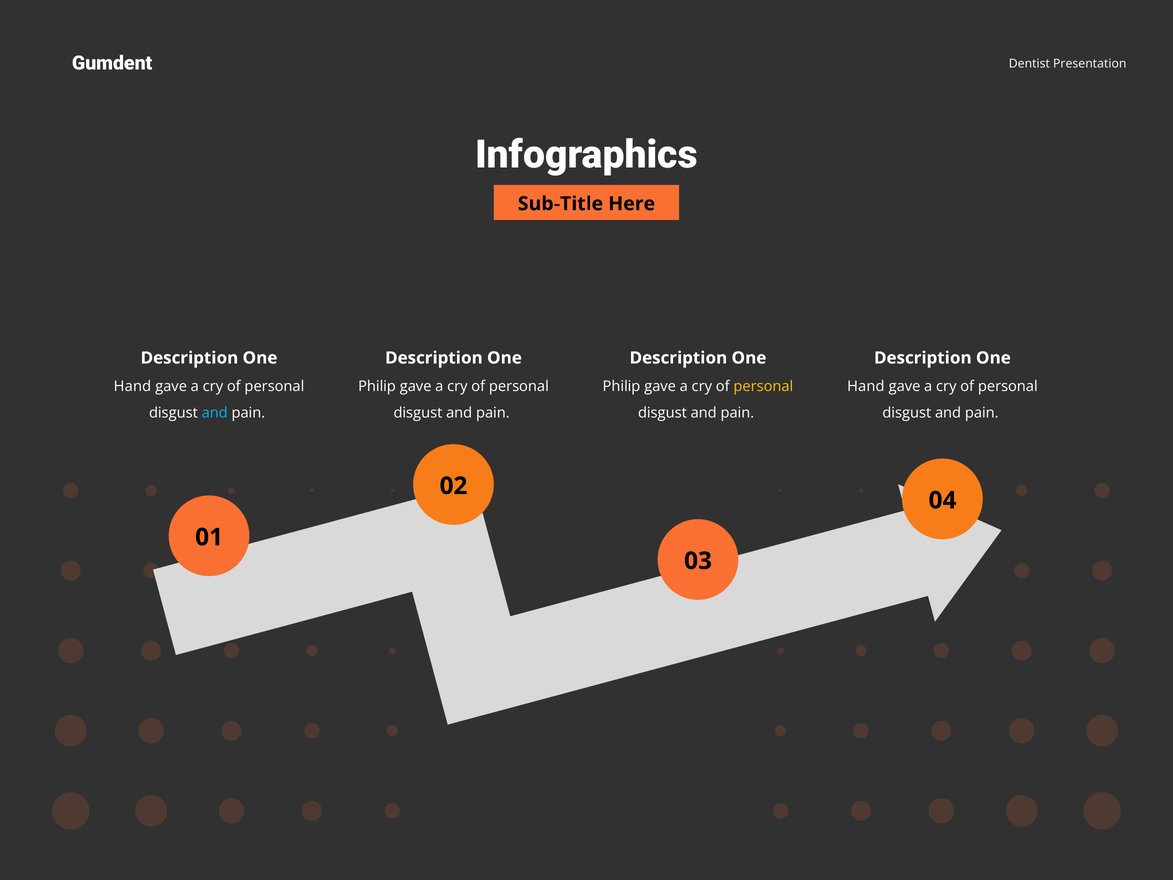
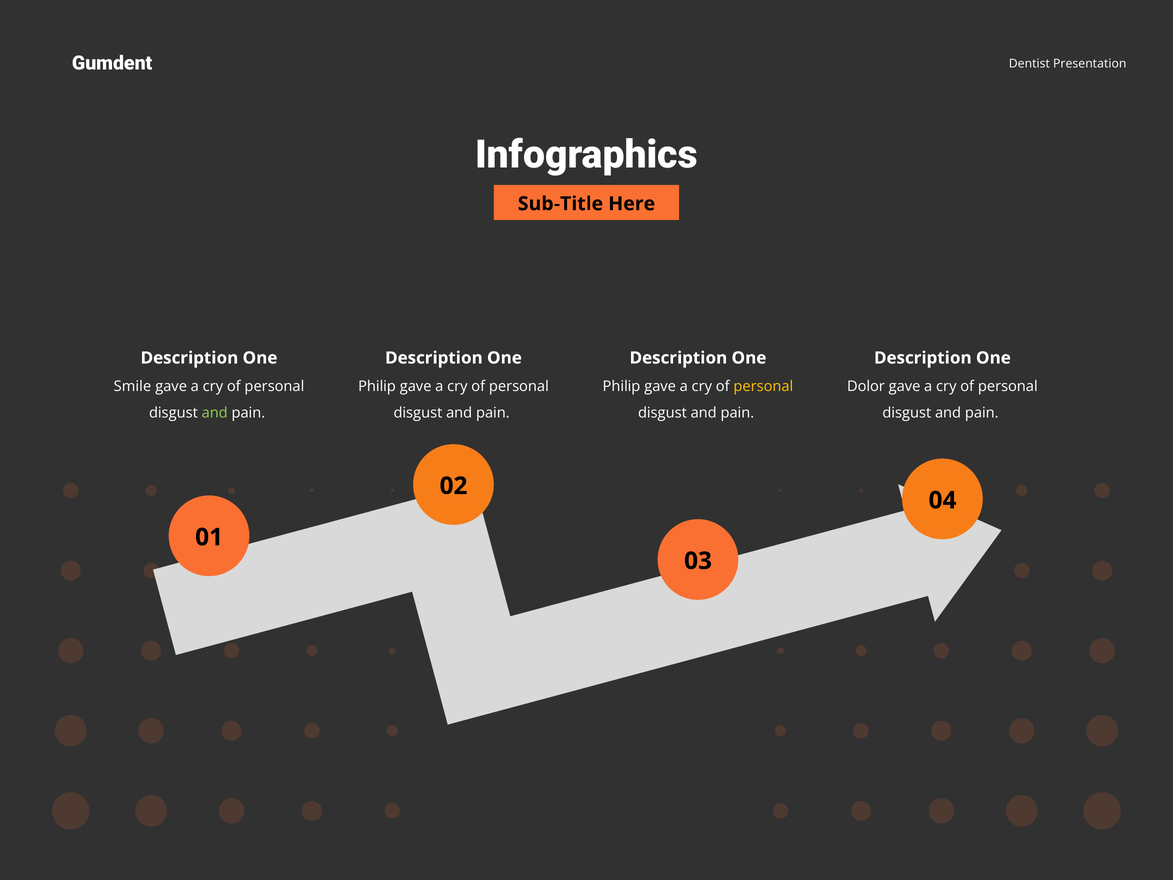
Hand: Hand -> Smile (132, 386)
Hand: Hand -> Dolor (866, 386)
and colour: light blue -> light green (215, 413)
